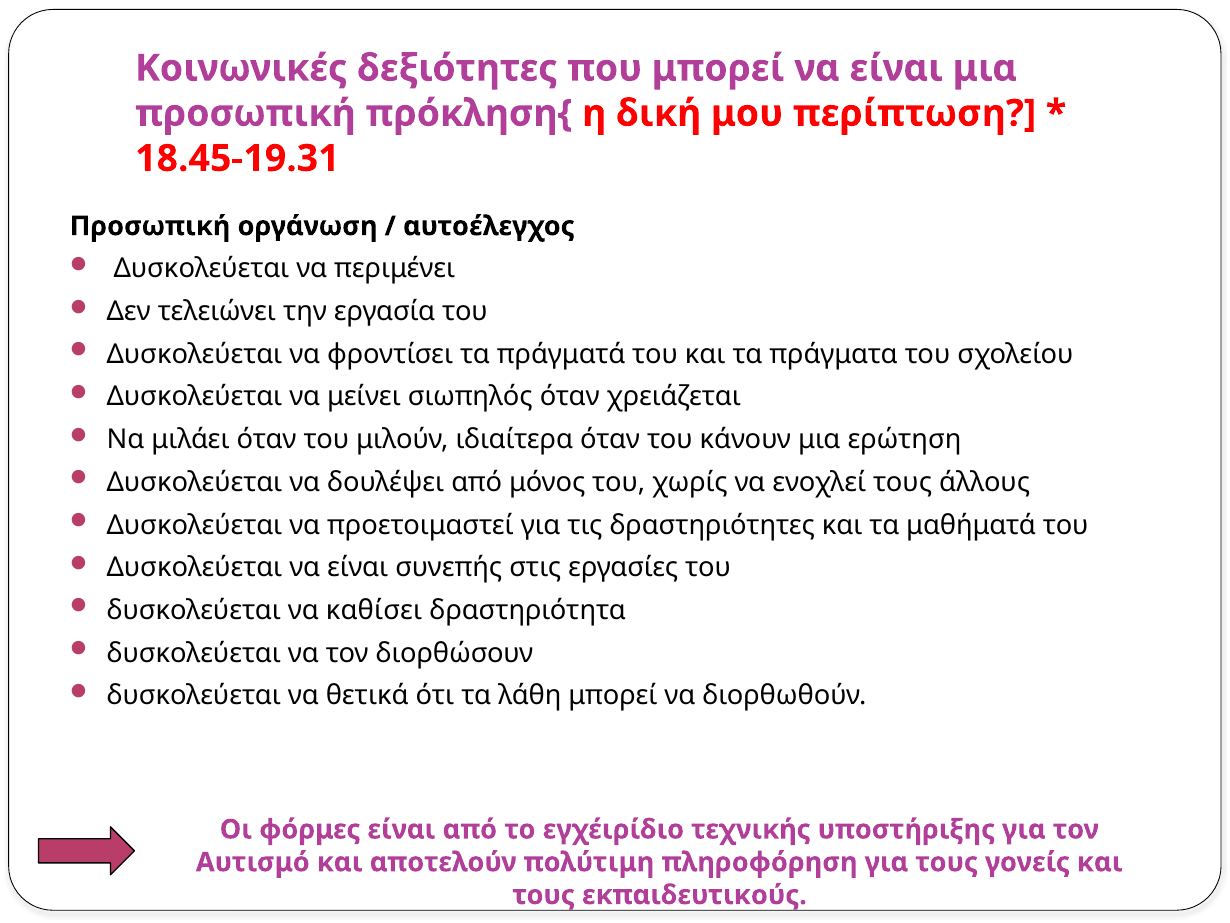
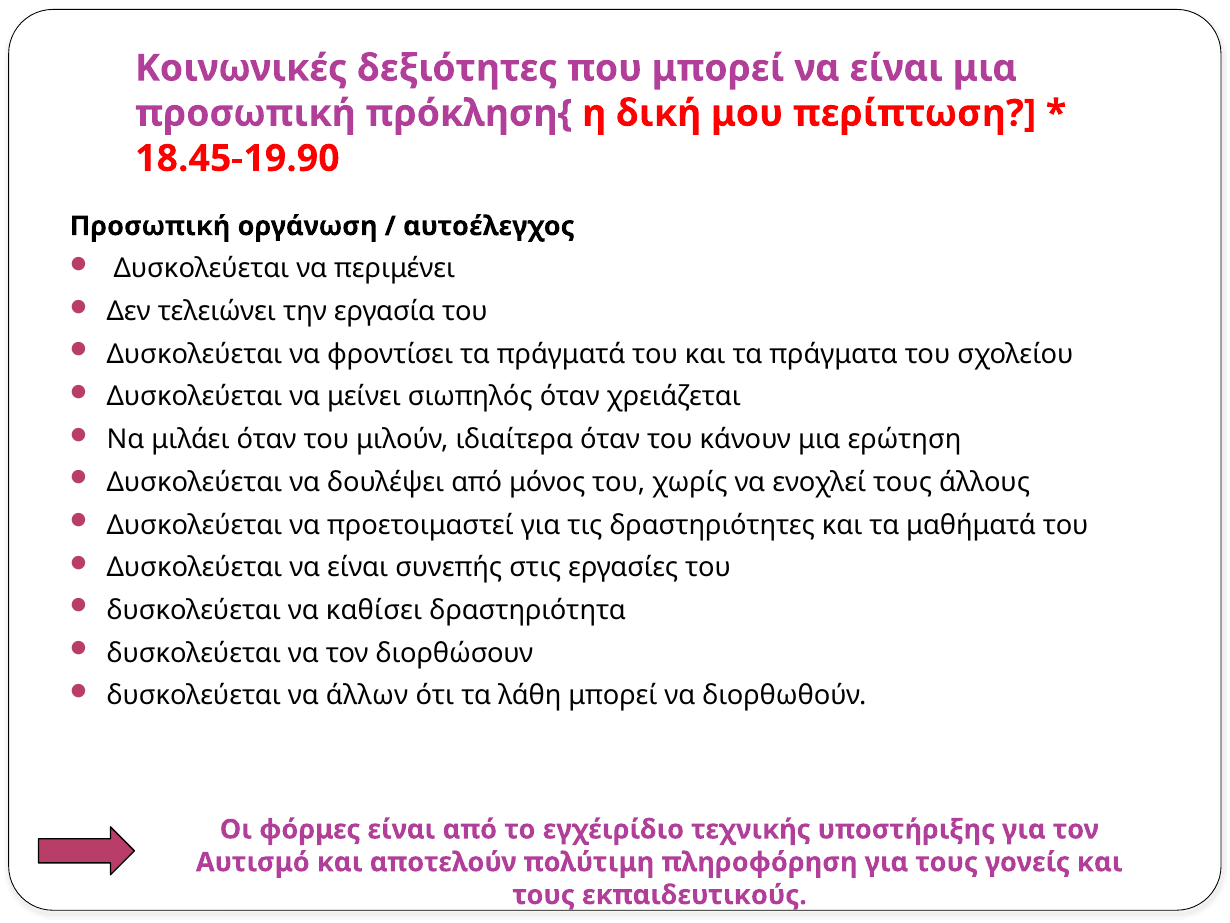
18.45-19.31: 18.45-19.31 -> 18.45-19.90 (237, 158)
θετικά: θετικά -> άλλων (367, 695)
